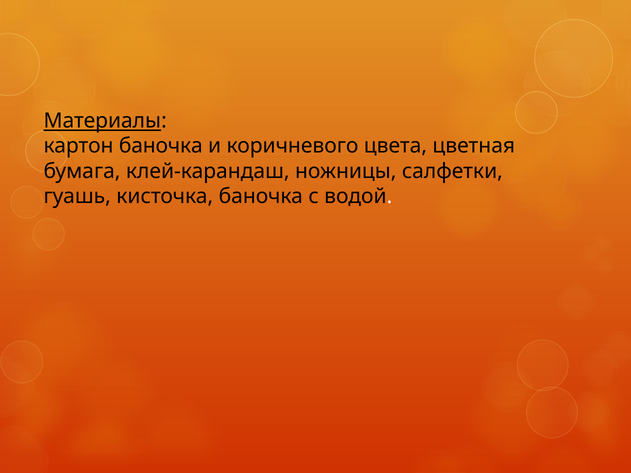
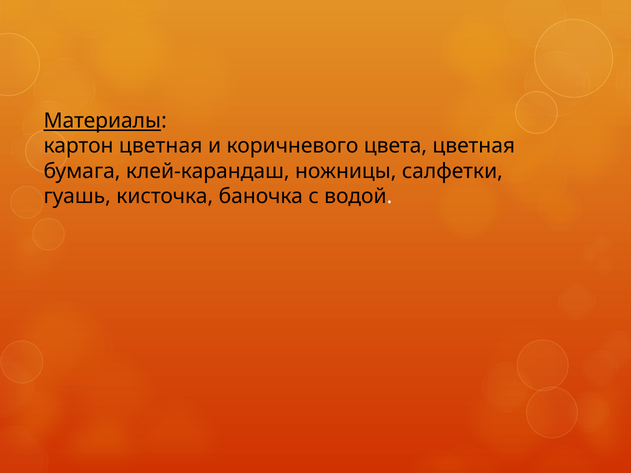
картон баночка: баночка -> цветная (161, 146)
